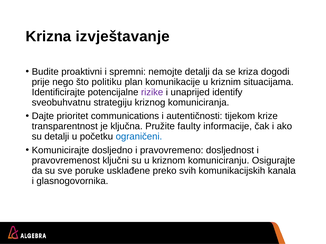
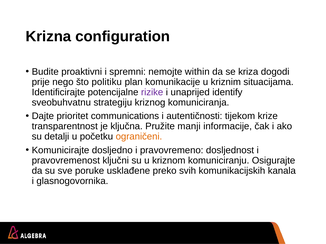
izvještavanje: izvještavanje -> configuration (123, 37)
nemojte detalji: detalji -> within (197, 72)
faulty: faulty -> manji (189, 127)
ograničeni colour: blue -> orange (139, 137)
